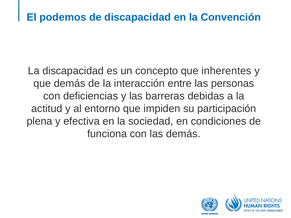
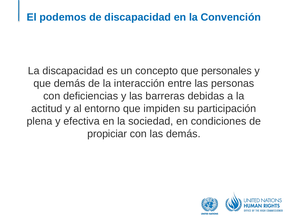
inherentes: inherentes -> personales (227, 71)
funciona: funciona -> propiciar (107, 134)
